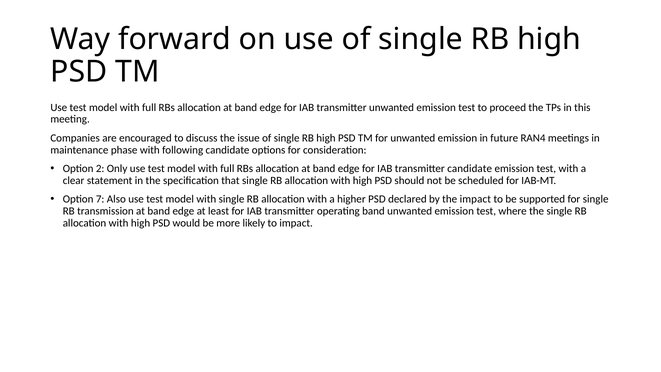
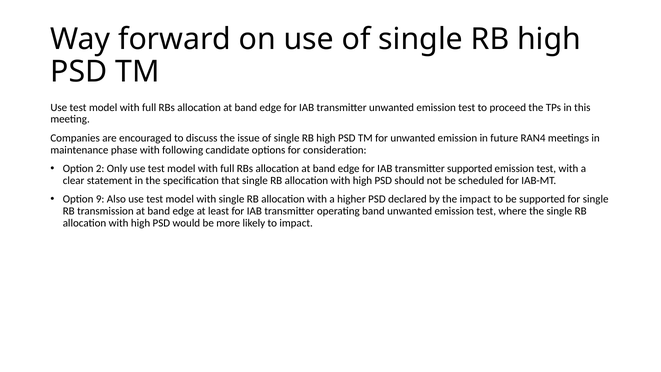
transmitter candidate: candidate -> supported (470, 169)
7: 7 -> 9 (100, 199)
